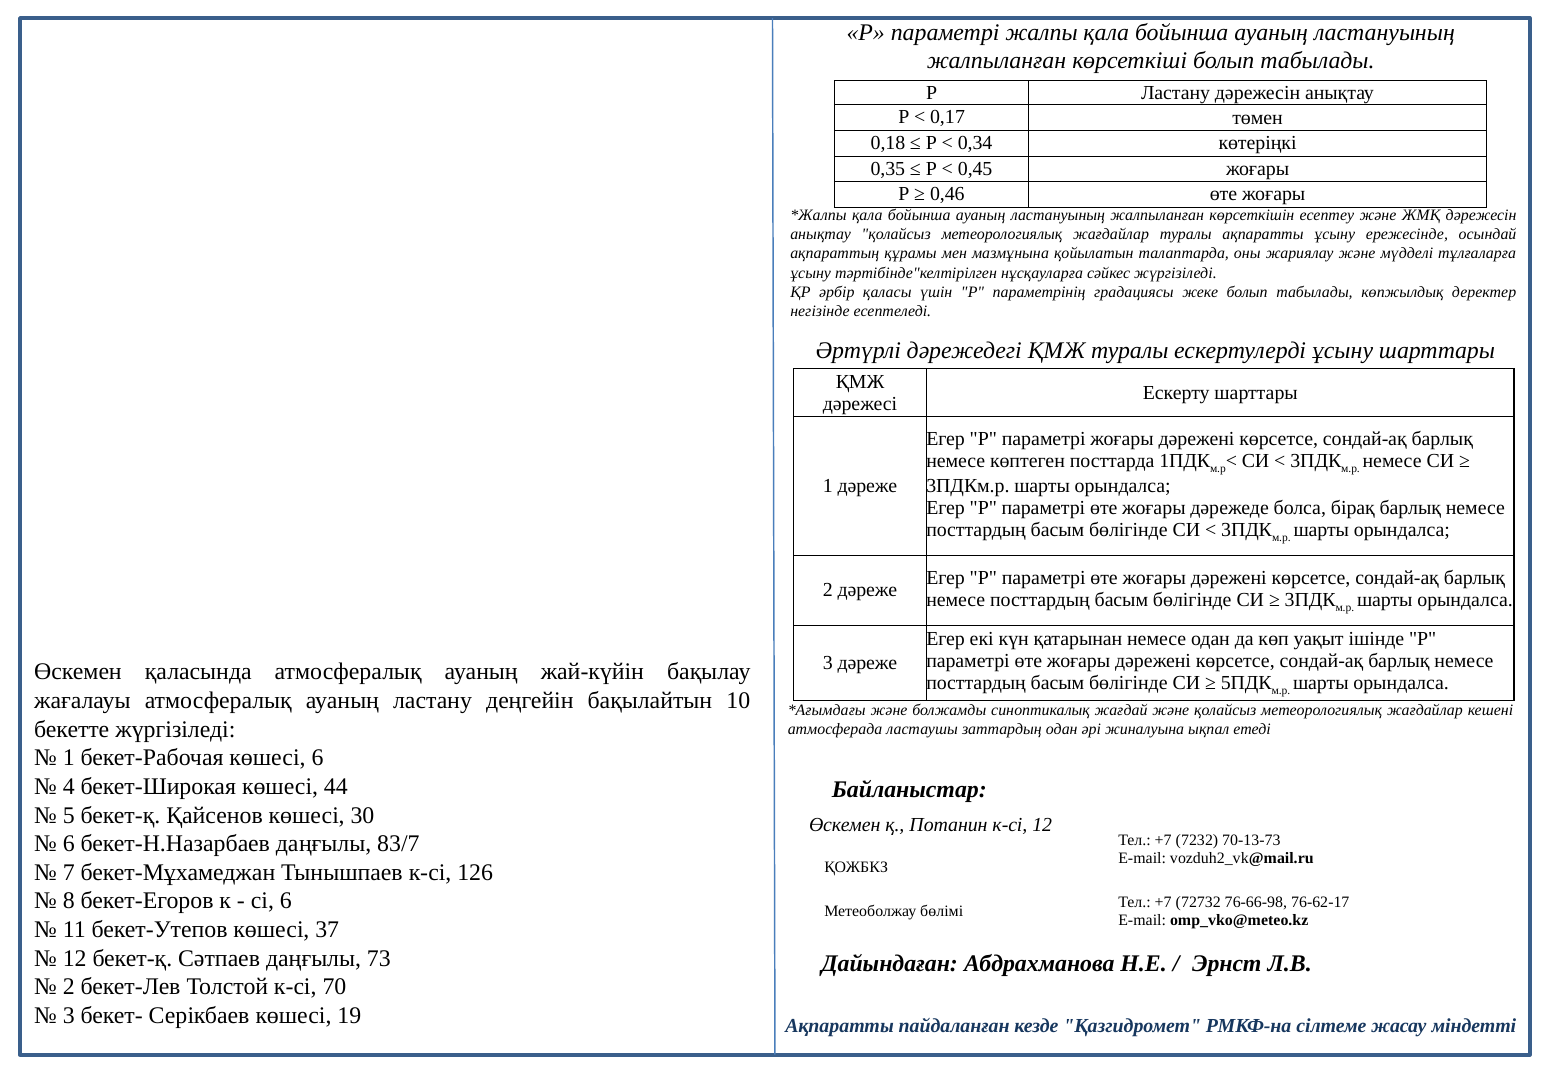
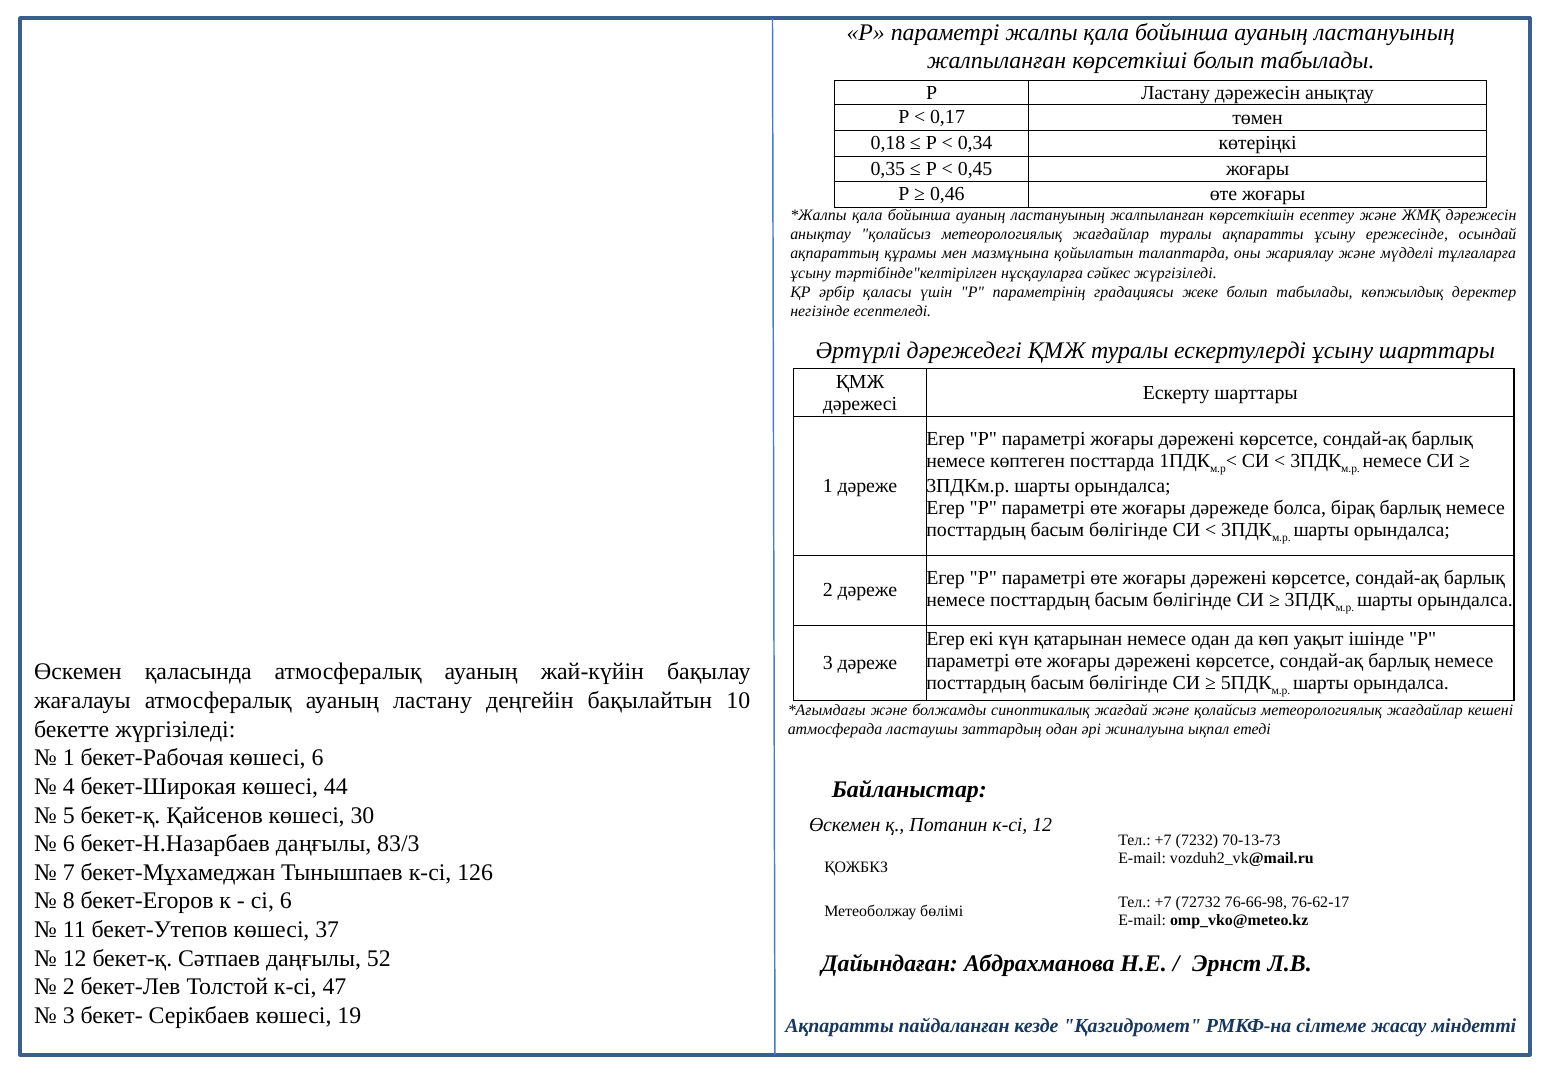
83/7: 83/7 -> 83/3 (398, 844)
73: 73 -> 52 (379, 958)
70: 70 -> 47 (334, 987)
